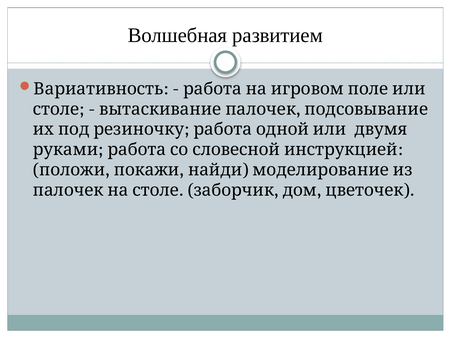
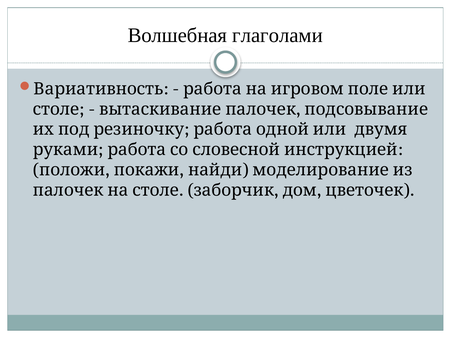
развитием: развитием -> глаголами (278, 36)
